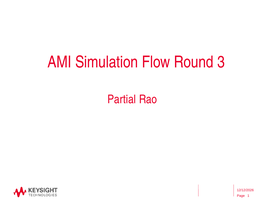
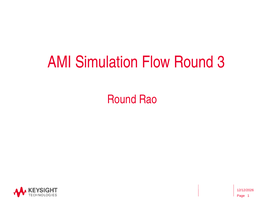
Partial: Partial -> Round (122, 99)
